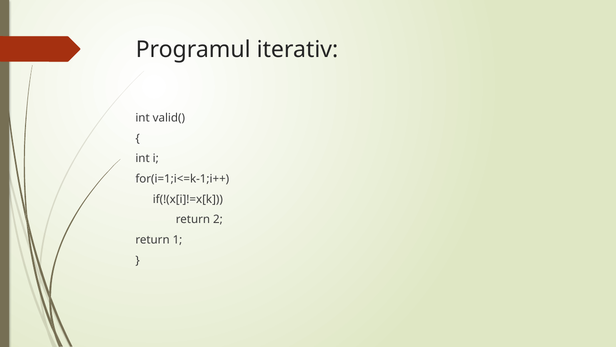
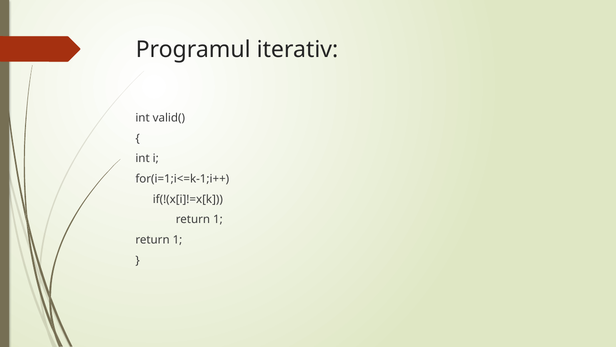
2: 2 -> 1 (218, 219)
